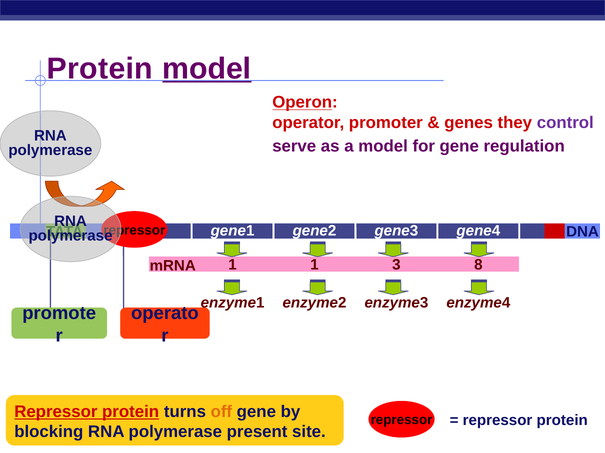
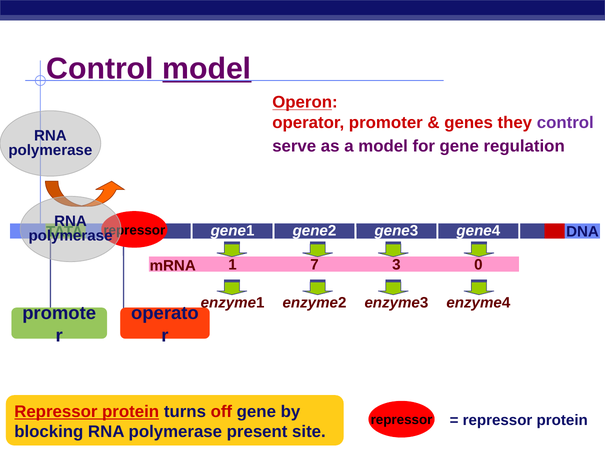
Protein: Protein -> Control (100, 69)
1 1: 1 -> 7 (314, 265)
8: 8 -> 0 (478, 265)
off colour: orange -> red (221, 412)
